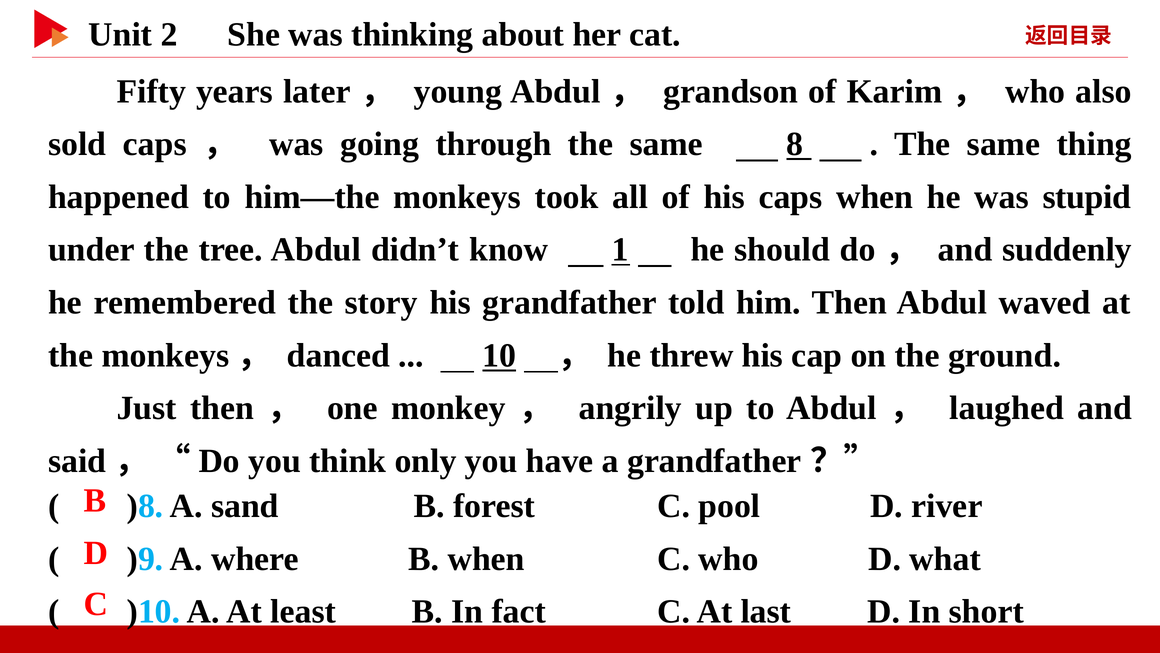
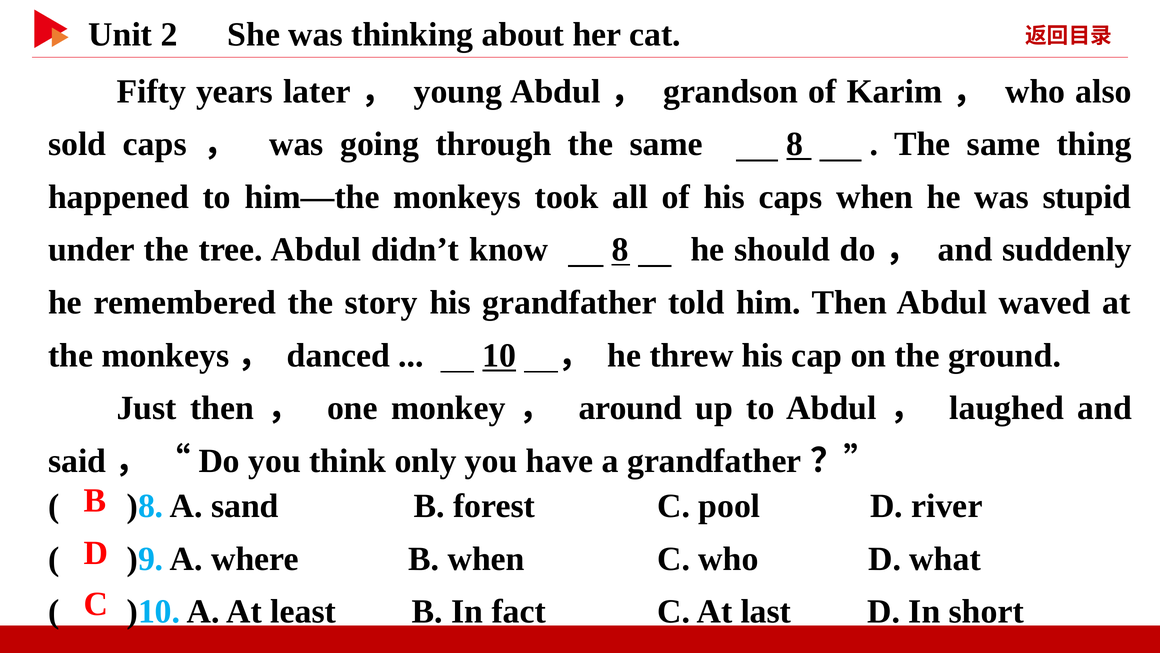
know 1: 1 -> 8 (620, 250)
angrily: angrily -> around (630, 408)
